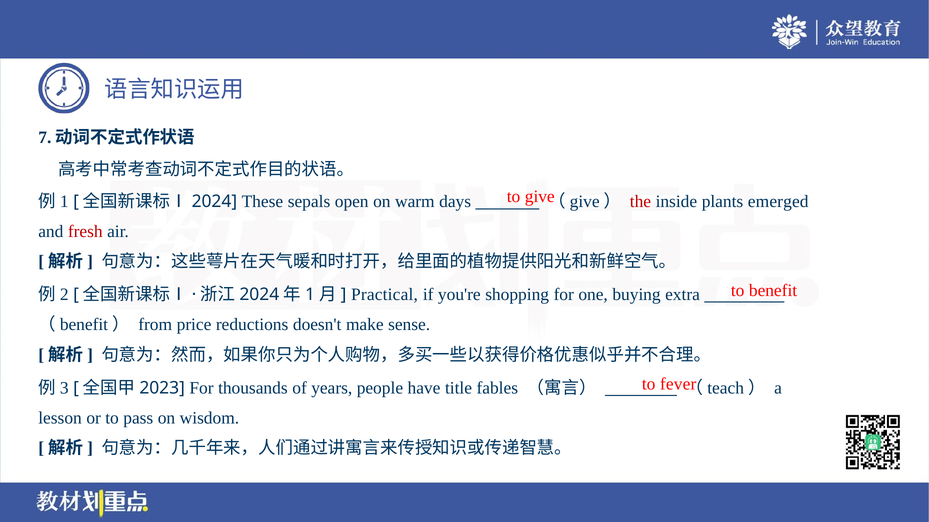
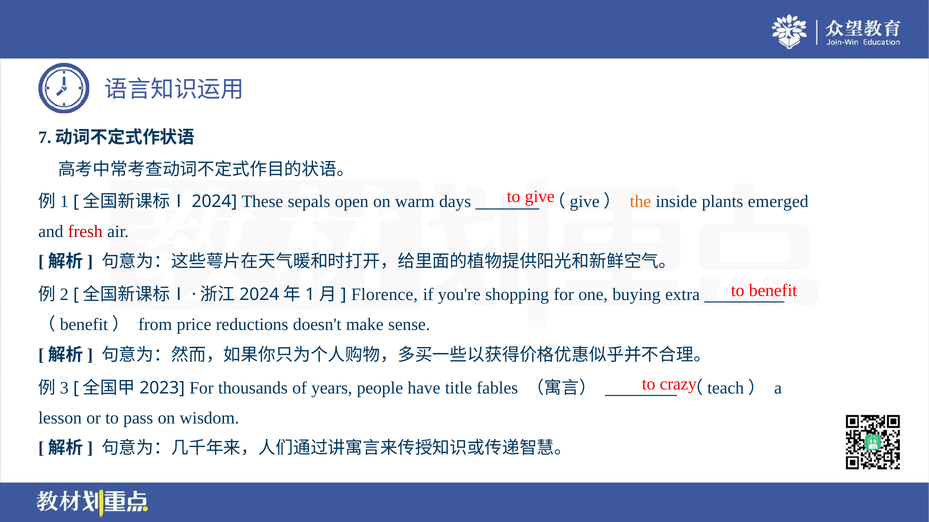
the colour: red -> orange (640, 202)
Practical: Practical -> Florence (384, 295)
fever: fever -> crazy (678, 384)
